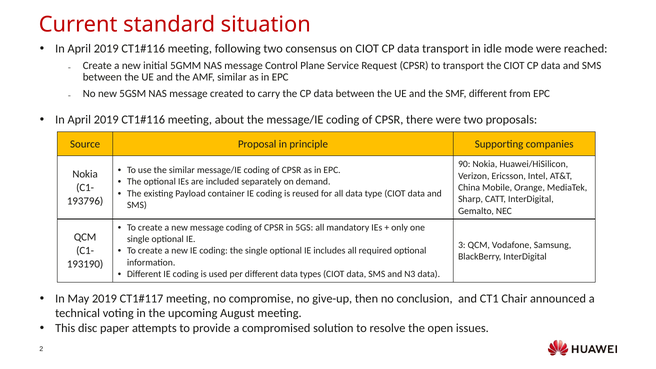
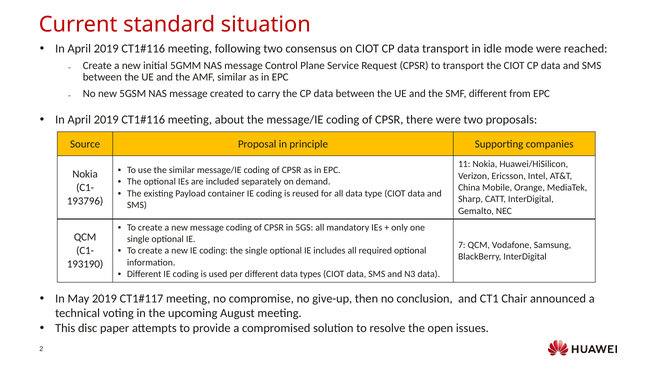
90: 90 -> 11 (464, 164)
3: 3 -> 7 (462, 245)
